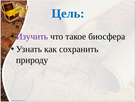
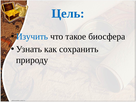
Изучить colour: purple -> blue (32, 37)
